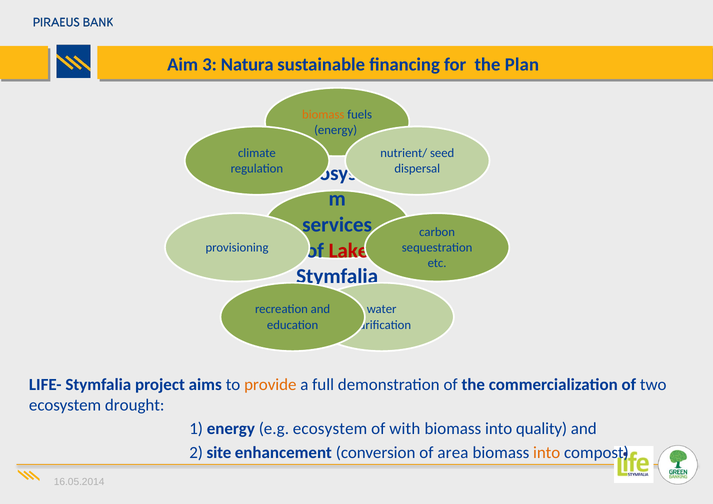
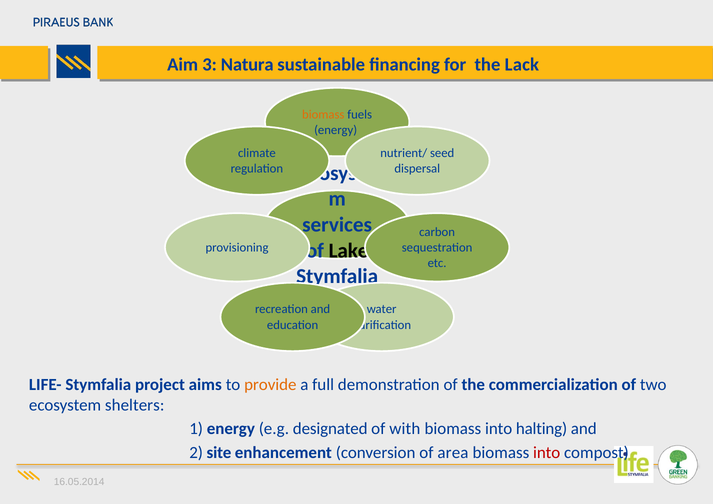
Plan: Plan -> Lack (522, 64)
Lake colour: red -> black (349, 251)
drought: drought -> shelters (135, 405)
e.g ecosystem: ecosystem -> designated (330, 429)
quality: quality -> halting (542, 429)
into colour: orange -> red (547, 453)
